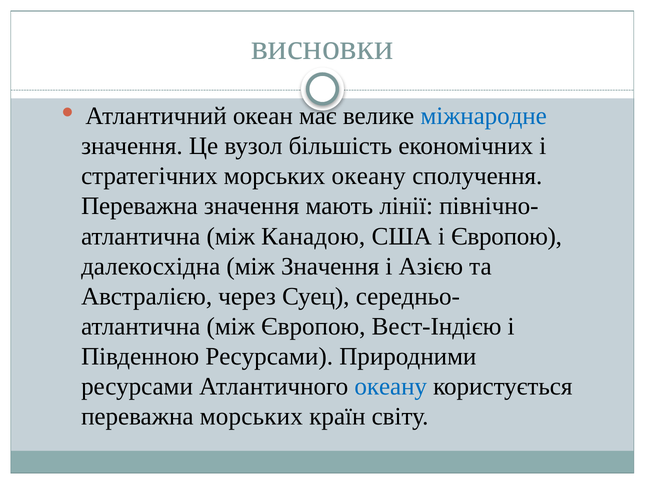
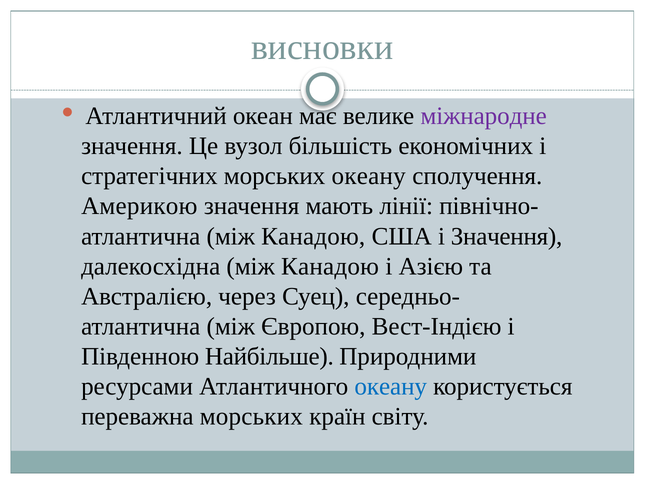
міжнародне colour: blue -> purple (484, 116)
Переважна: Переважна -> Америкою (139, 206)
і Європою: Європою -> Значення (507, 236)
далекосхідна між Значення: Значення -> Канадою (330, 266)
Південною Ресурсами: Ресурсами -> Найбільше (269, 356)
